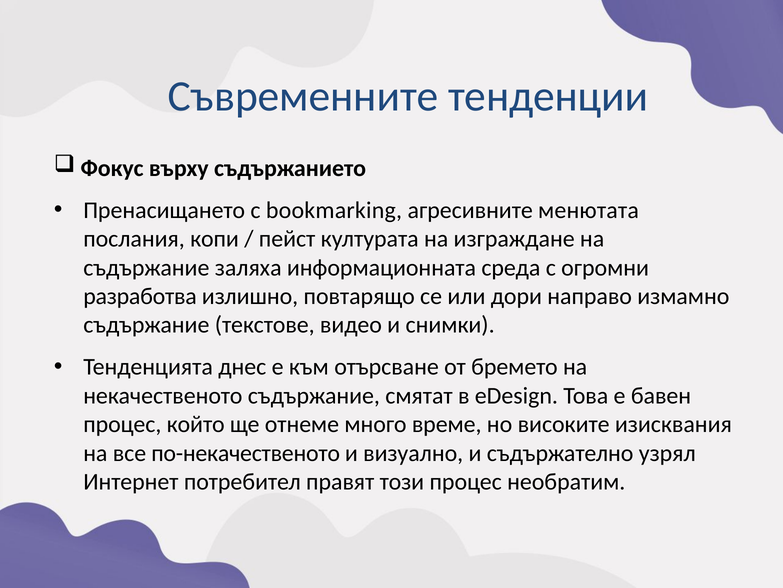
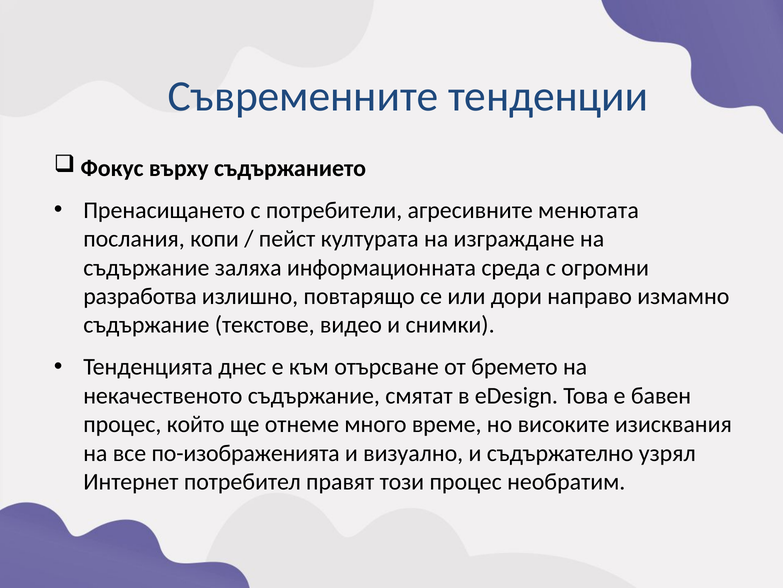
bookmarking: bookmarking -> потребители (334, 210)
по-некачественото: по-некачественото -> по-изображенията (246, 453)
